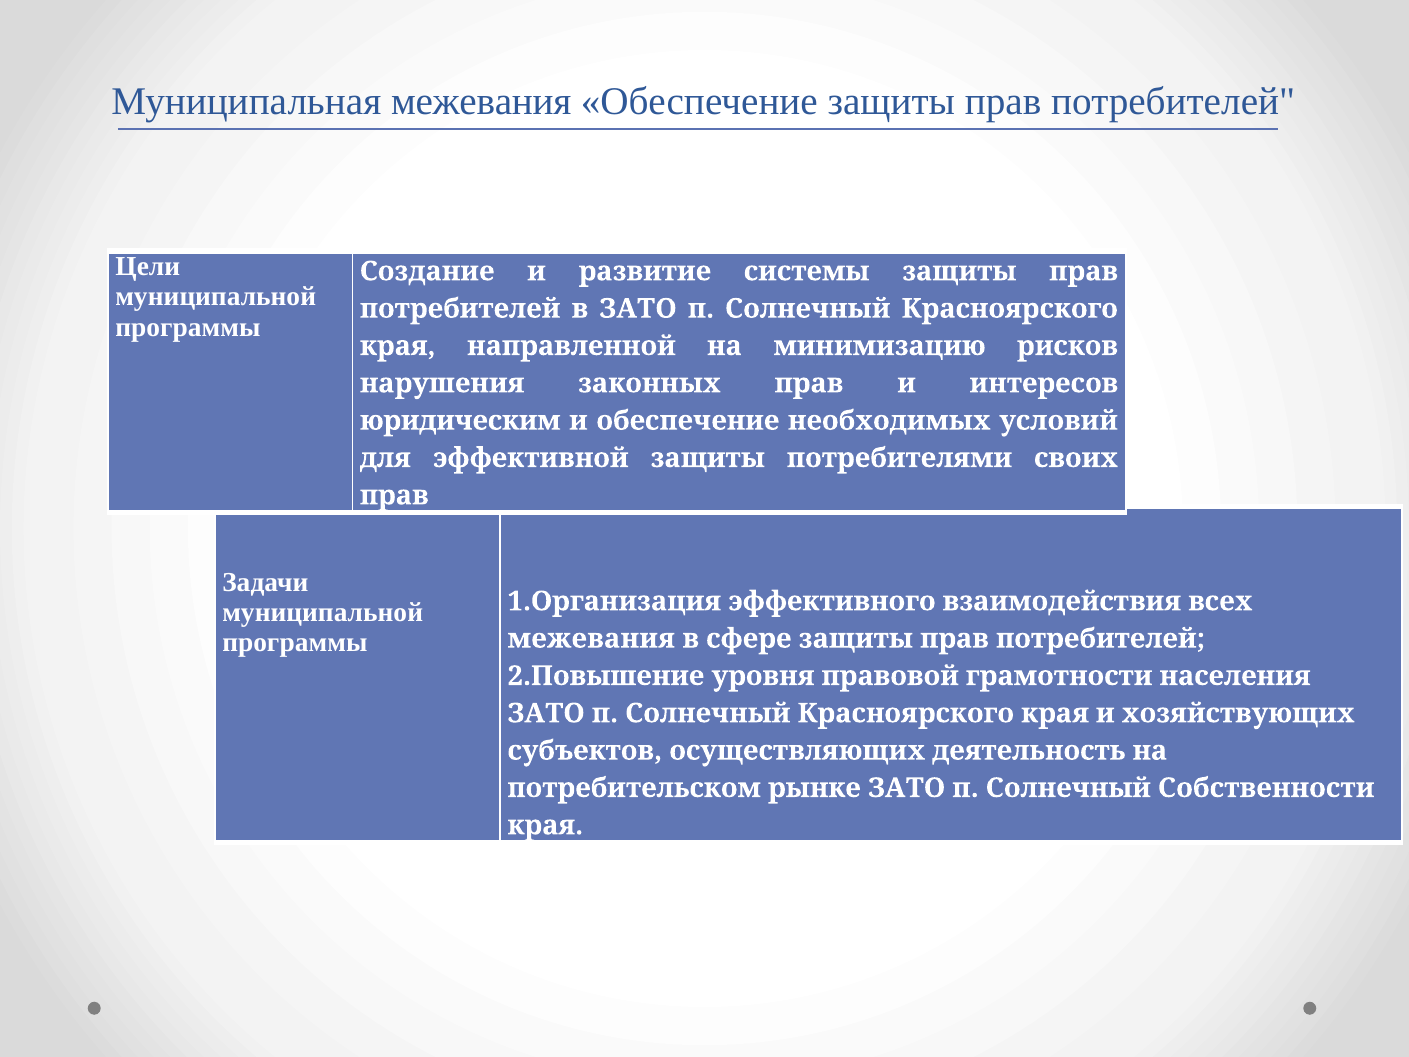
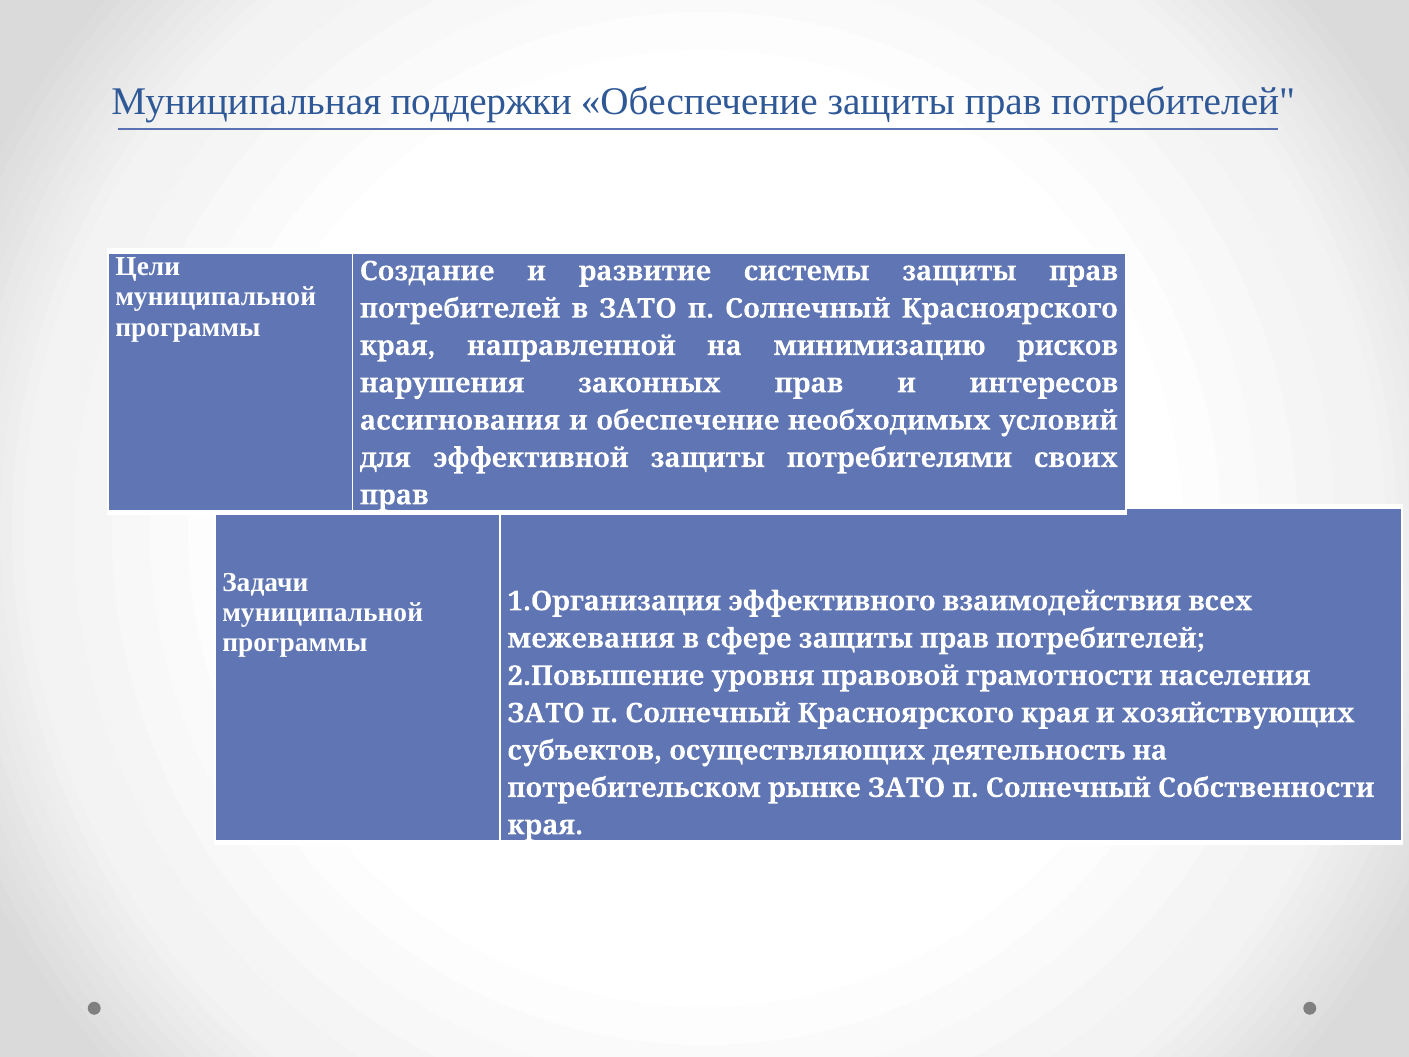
Муниципальная межевания: межевания -> поддержки (481, 101)
юридическим: юридическим -> ассигнования (460, 421)
